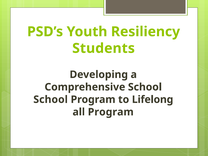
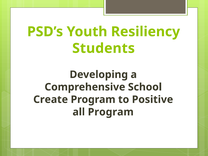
School: School -> Create (51, 100)
Lifelong: Lifelong -> Positive (153, 100)
